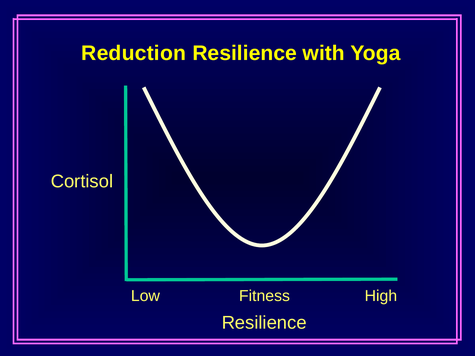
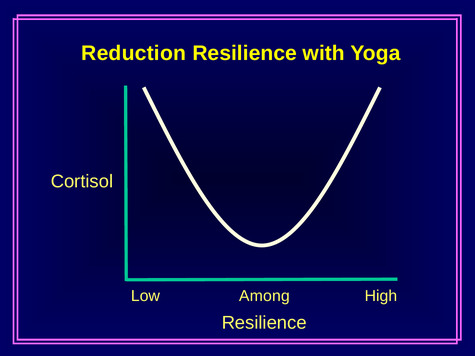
Fitness: Fitness -> Among (264, 296)
